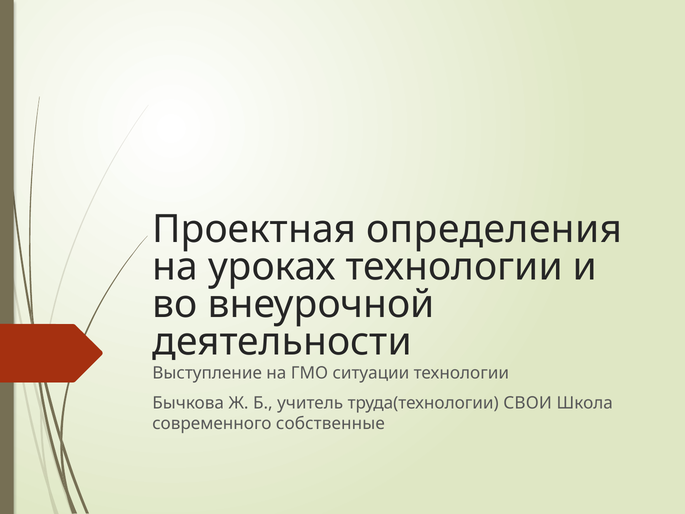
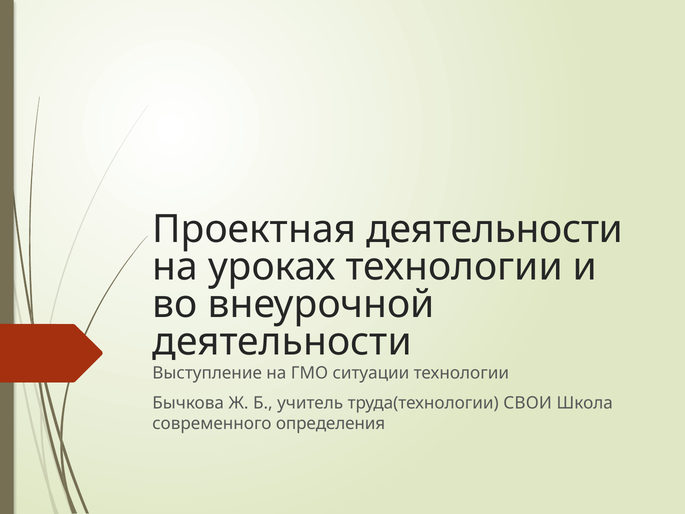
Проектная определения: определения -> деятельности (495, 229)
собственные: собственные -> определения (331, 423)
